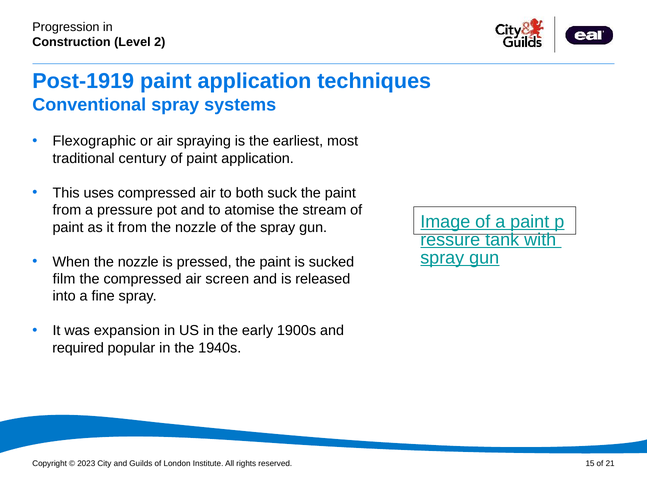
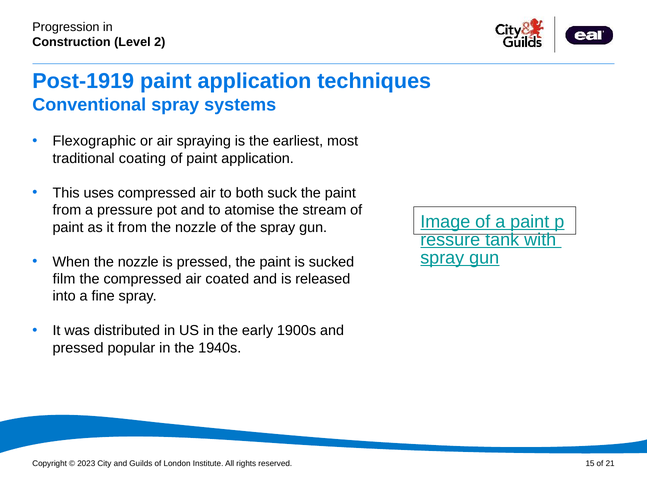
century: century -> coating (142, 158)
screen: screen -> coated (227, 279)
expansion: expansion -> distributed (127, 331)
required: required -> pressed (78, 348)
